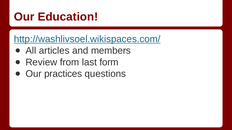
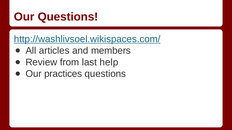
Our Education: Education -> Questions (68, 17)
form: form -> help (109, 62)
